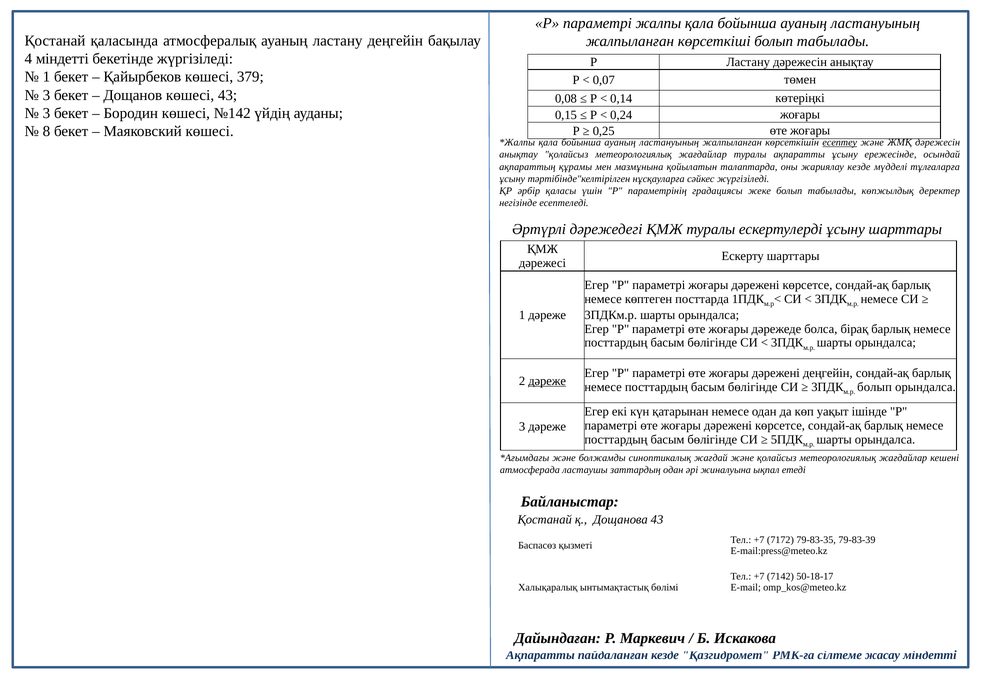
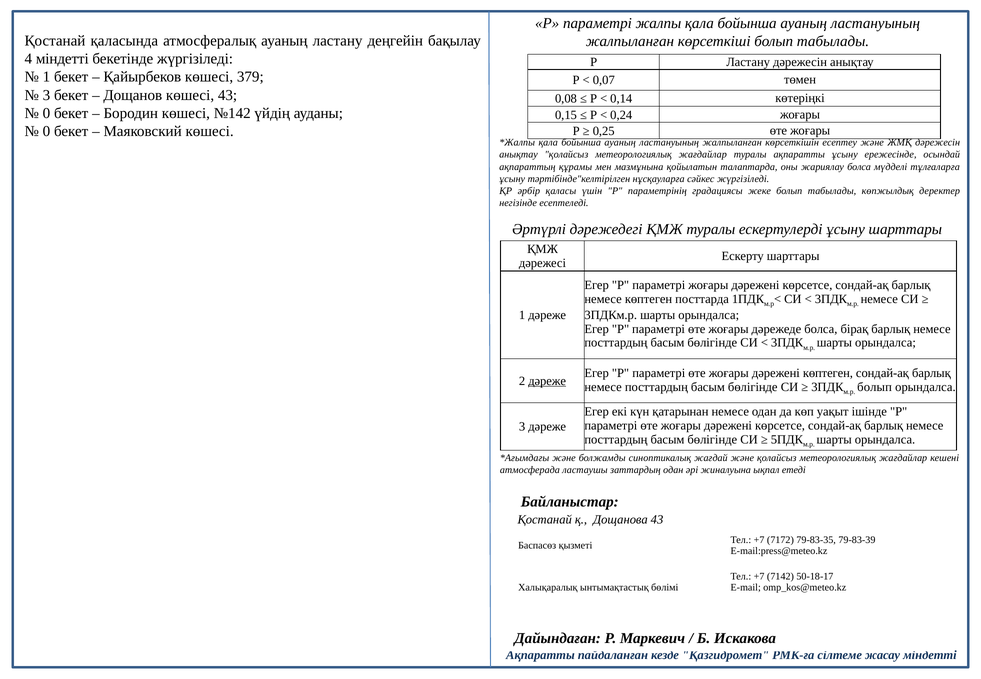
3: 3 -> 0 (46, 113)
8: 8 -> 0 (46, 131)
есептеу underline: present -> none (840, 143)
жариялау кезде: кезде -> болса (859, 167)
дәрежені деңгейін: деңгейін -> көптеген (828, 373)
